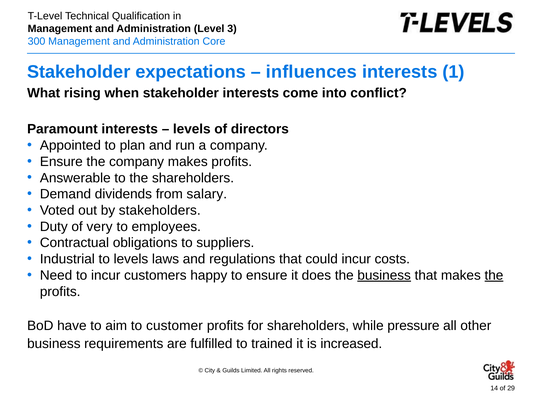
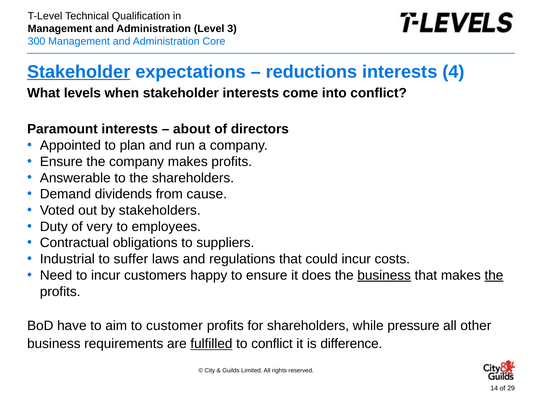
Stakeholder underline: none -> present (79, 72)
influences: influences -> reductions (312, 72)
1: 1 -> 4 (453, 72)
rising: rising -> levels (82, 93)
levels: levels -> about (192, 129)
salary: salary -> cause (207, 194)
to levels: levels -> suffer (131, 259)
fulfilled underline: none -> present (211, 344)
to trained: trained -> conflict (272, 344)
increased: increased -> difference (351, 344)
